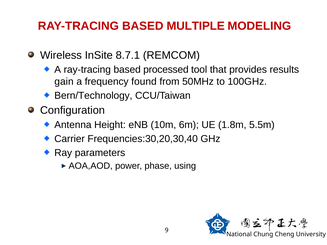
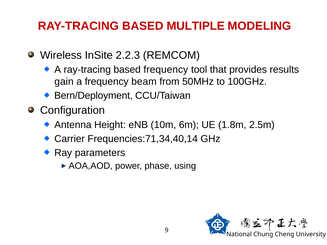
8.7.1: 8.7.1 -> 2.2.3 (128, 55)
based processed: processed -> frequency (166, 70)
found: found -> beam (144, 82)
Bern/Technology: Bern/Technology -> Bern/Deployment (93, 96)
5.5m: 5.5m -> 2.5m (262, 125)
Frequencies:30,20,30,40: Frequencies:30,20,30,40 -> Frequencies:71,34,40,14 (143, 139)
